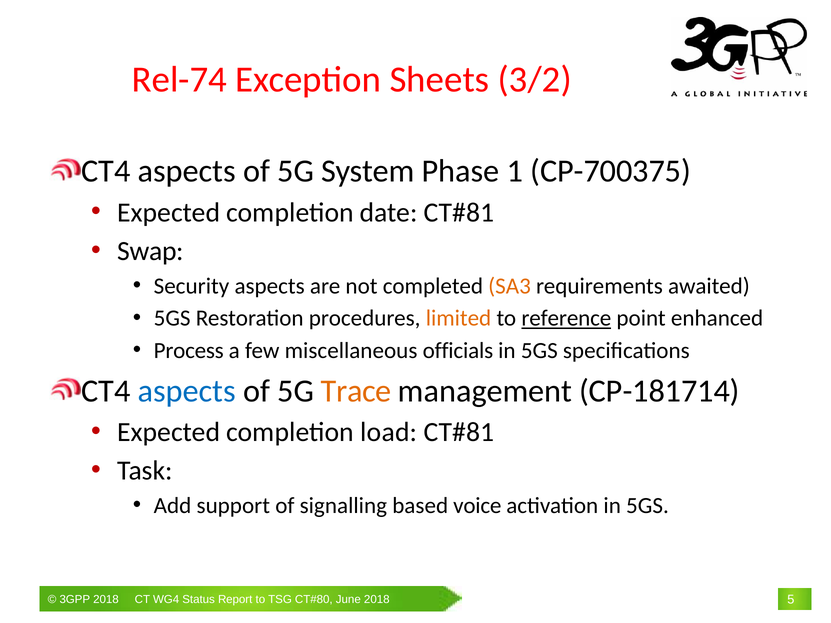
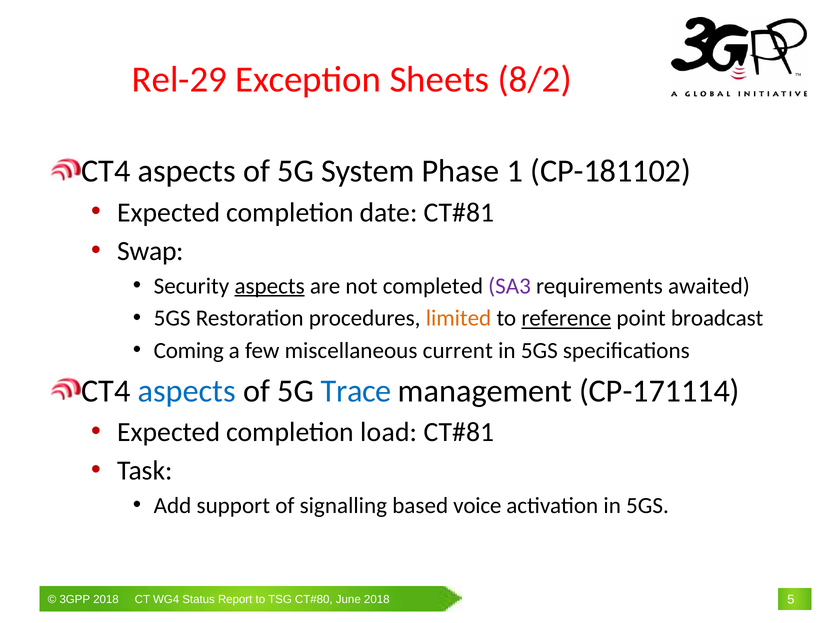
Rel-74: Rel-74 -> Rel-29 (179, 79)
3/2: 3/2 -> 8/2 (535, 79)
CP-700375: CP-700375 -> CP-181102 (611, 171)
aspects underline: none -> present (270, 286)
SA3 colour: orange -> purple (510, 286)
enhanced: enhanced -> broadcast (717, 318)
Process: Process -> Coming (189, 351)
officials: officials -> current (458, 351)
Trace colour: orange -> blue (356, 391)
CP-181714: CP-181714 -> CP-171114 (659, 391)
